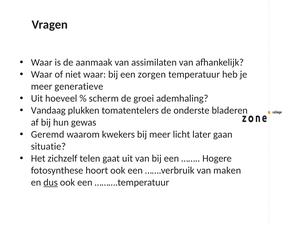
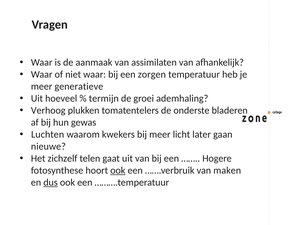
scherm: scherm -> termijn (104, 98)
Vandaag: Vandaag -> Verhoog (48, 110)
Geremd: Geremd -> Luchten (48, 134)
situatie: situatie -> nieuwe (48, 146)
ook underline: none -> present (118, 170)
